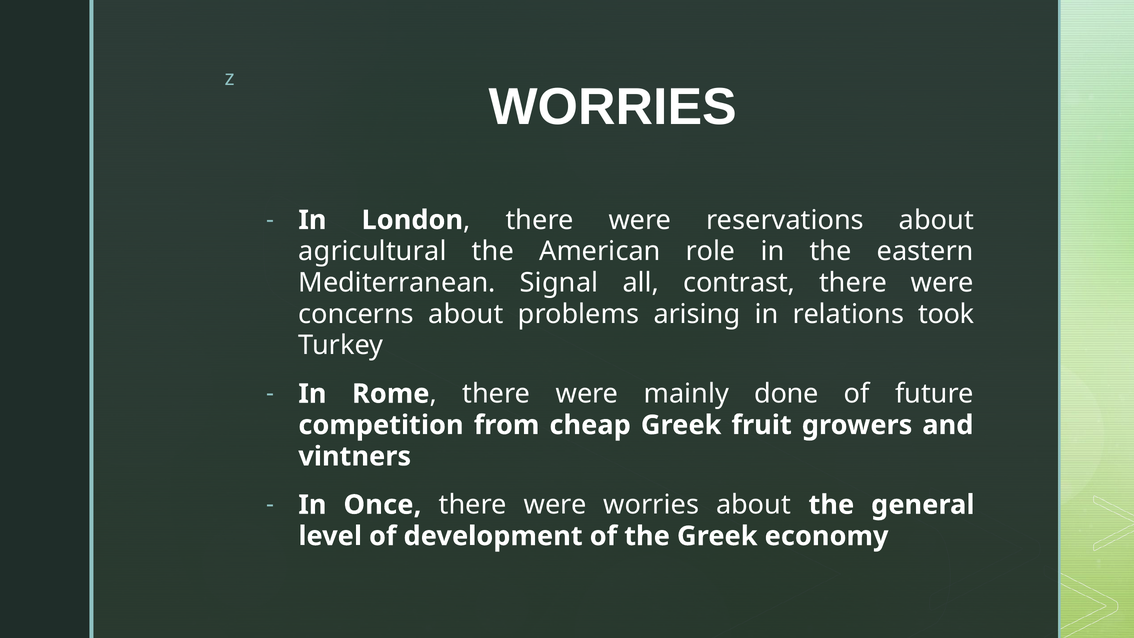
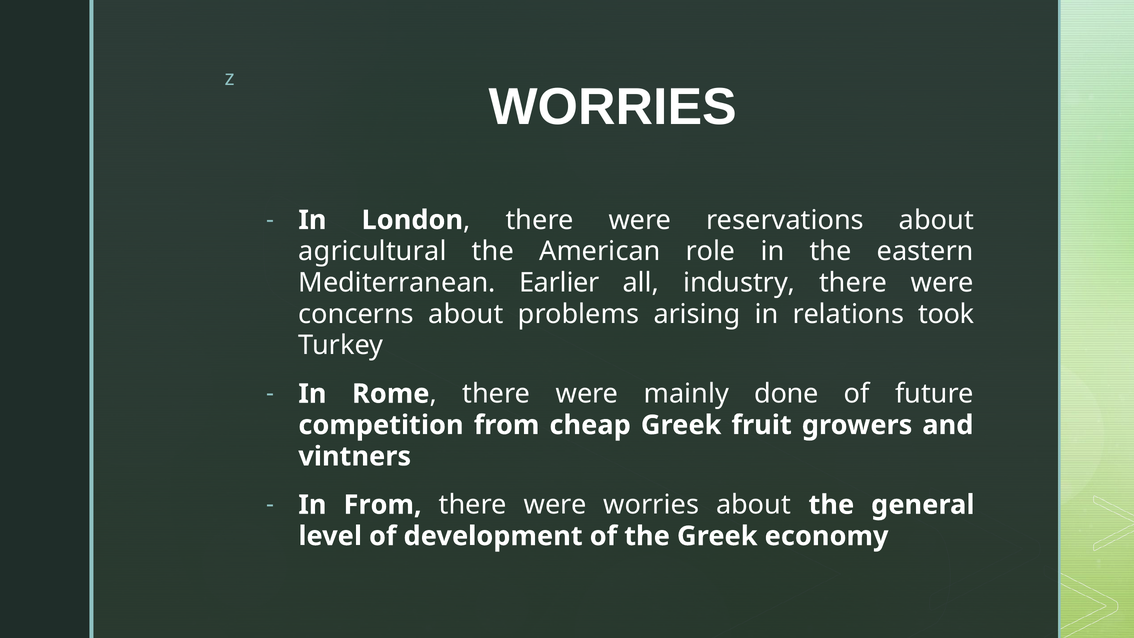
Signal: Signal -> Earlier (559, 283)
contrast: contrast -> industry (739, 283)
In Once: Once -> From (383, 505)
